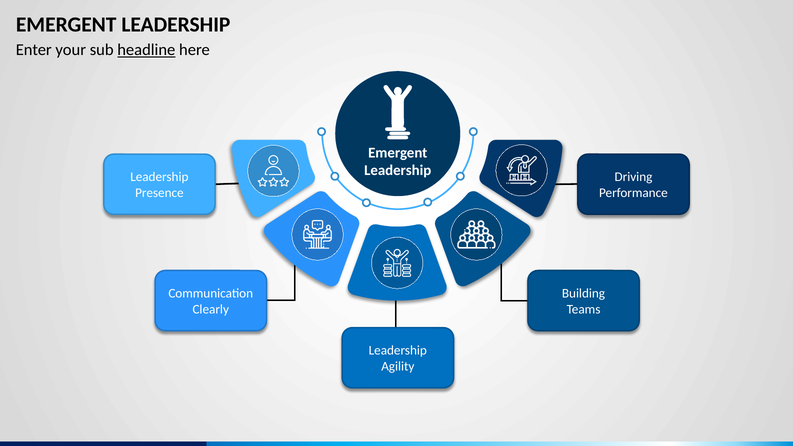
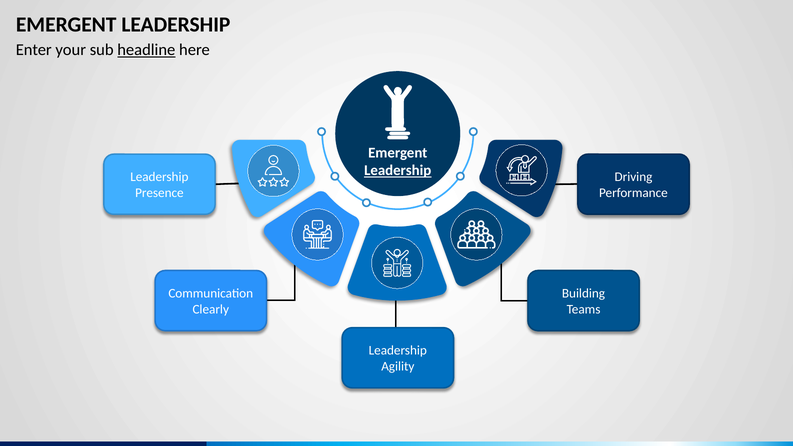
Leadership underline: none -> present (398, 171)
